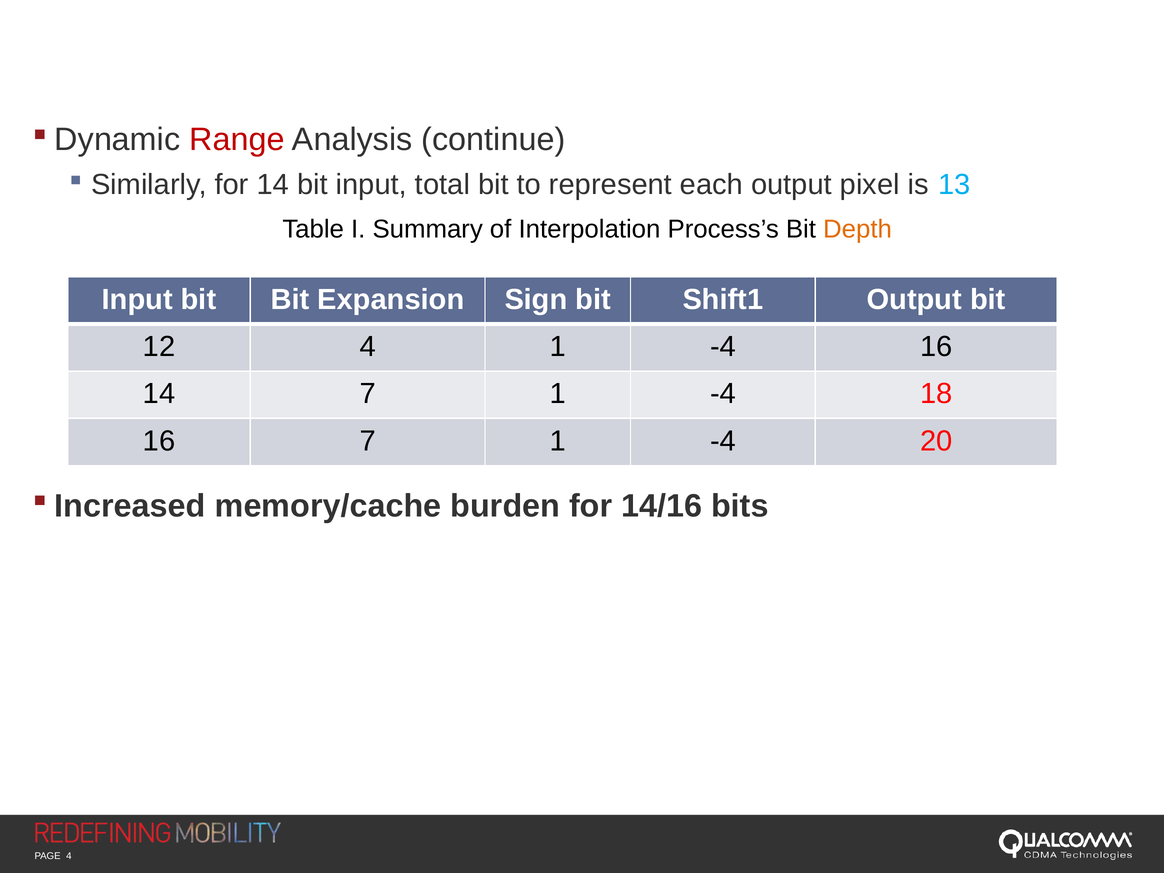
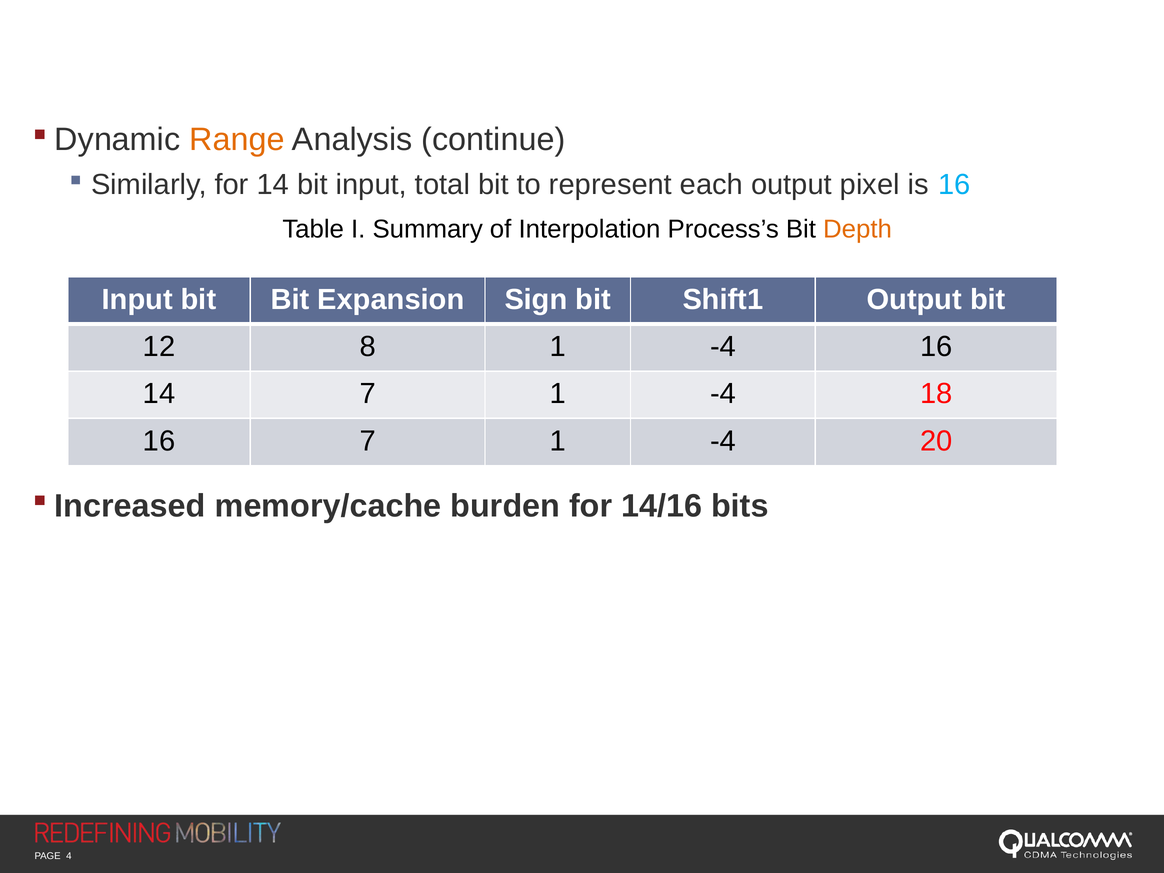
Range colour: red -> orange (237, 140)
is 13: 13 -> 16 (954, 185)
12 4: 4 -> 8 (368, 347)
